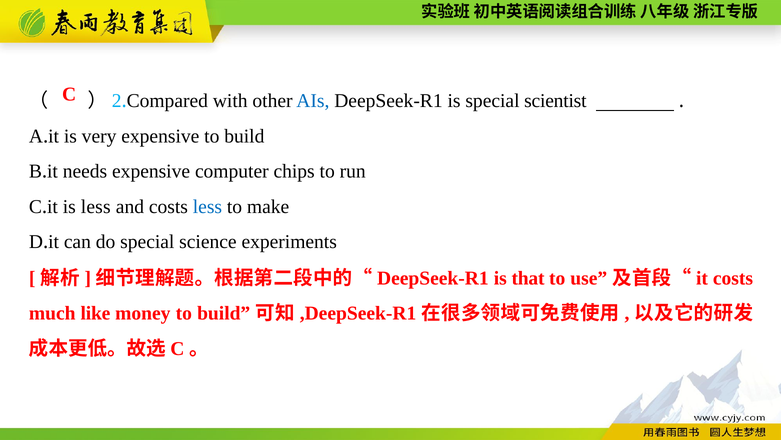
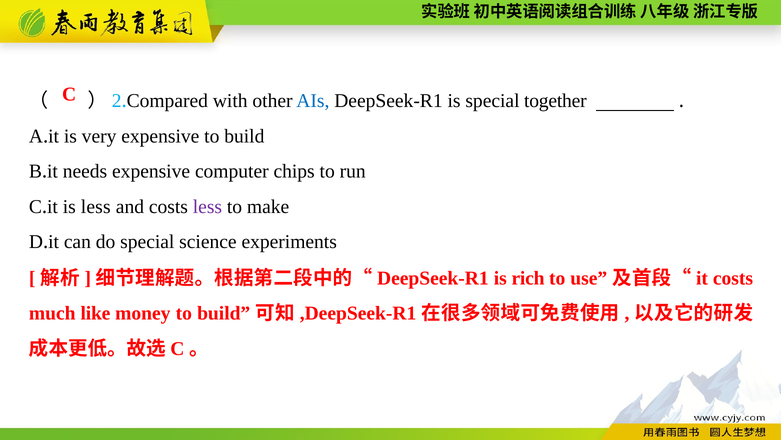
scientist: scientist -> together (555, 101)
less colour: blue -> purple (207, 206)
that: that -> rich (528, 278)
